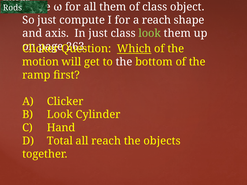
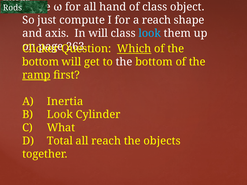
all them: them -> hand (113, 7)
just: just -> will (98, 33)
look colour: light green -> light blue (150, 33)
motion: motion -> bottom (41, 62)
ramp underline: none -> present (36, 75)
A Clicker: Clicker -> Inertia (65, 102)
Hand: Hand -> What (61, 128)
